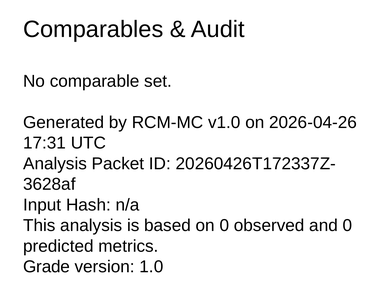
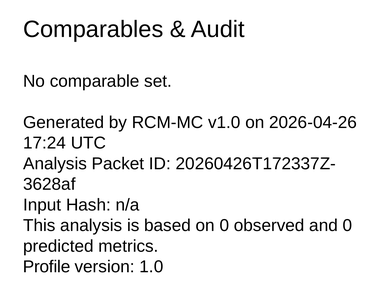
17:31: 17:31 -> 17:24 (45, 143)
Grade: Grade -> Profile (47, 266)
